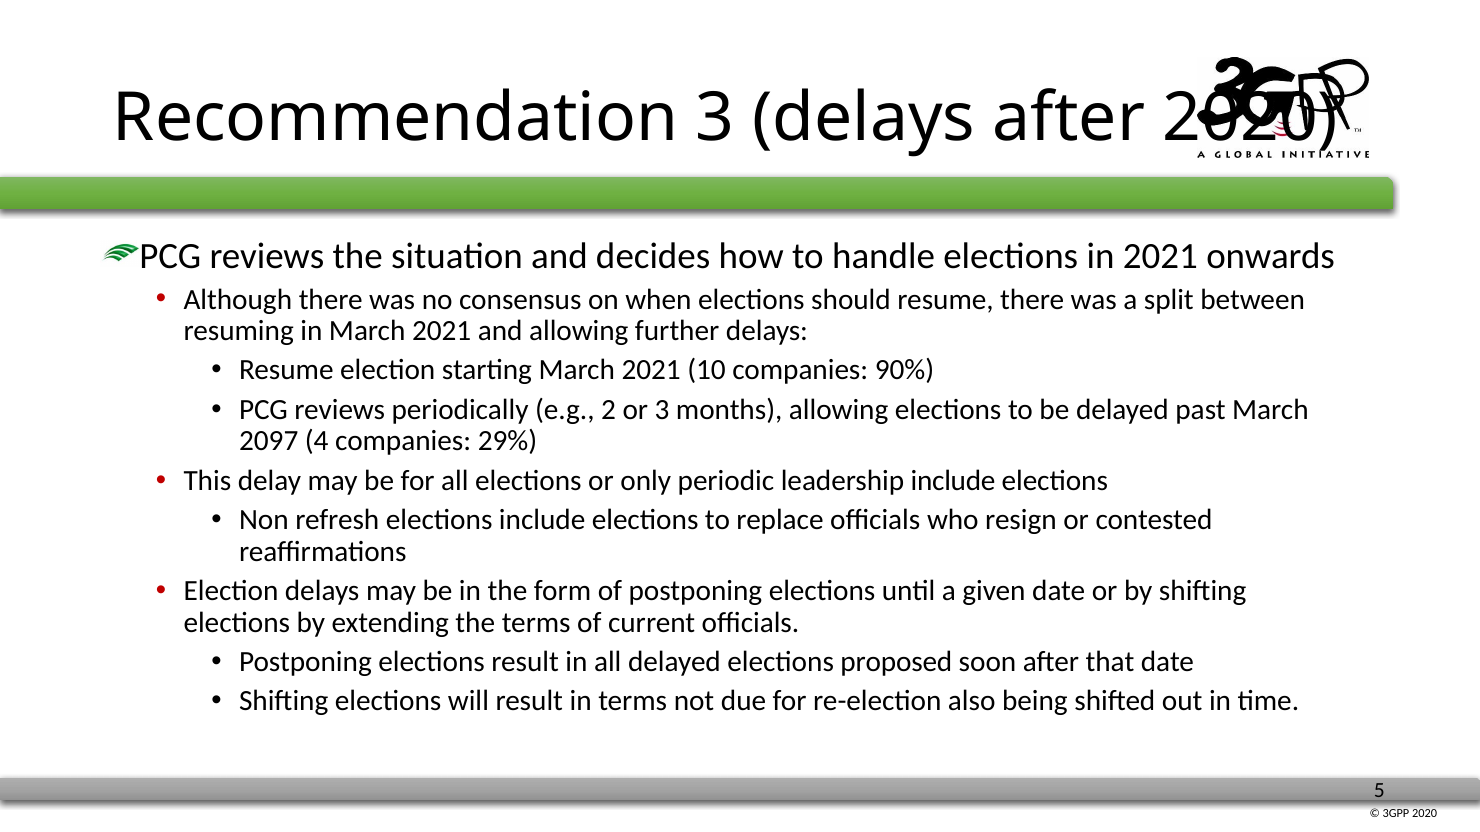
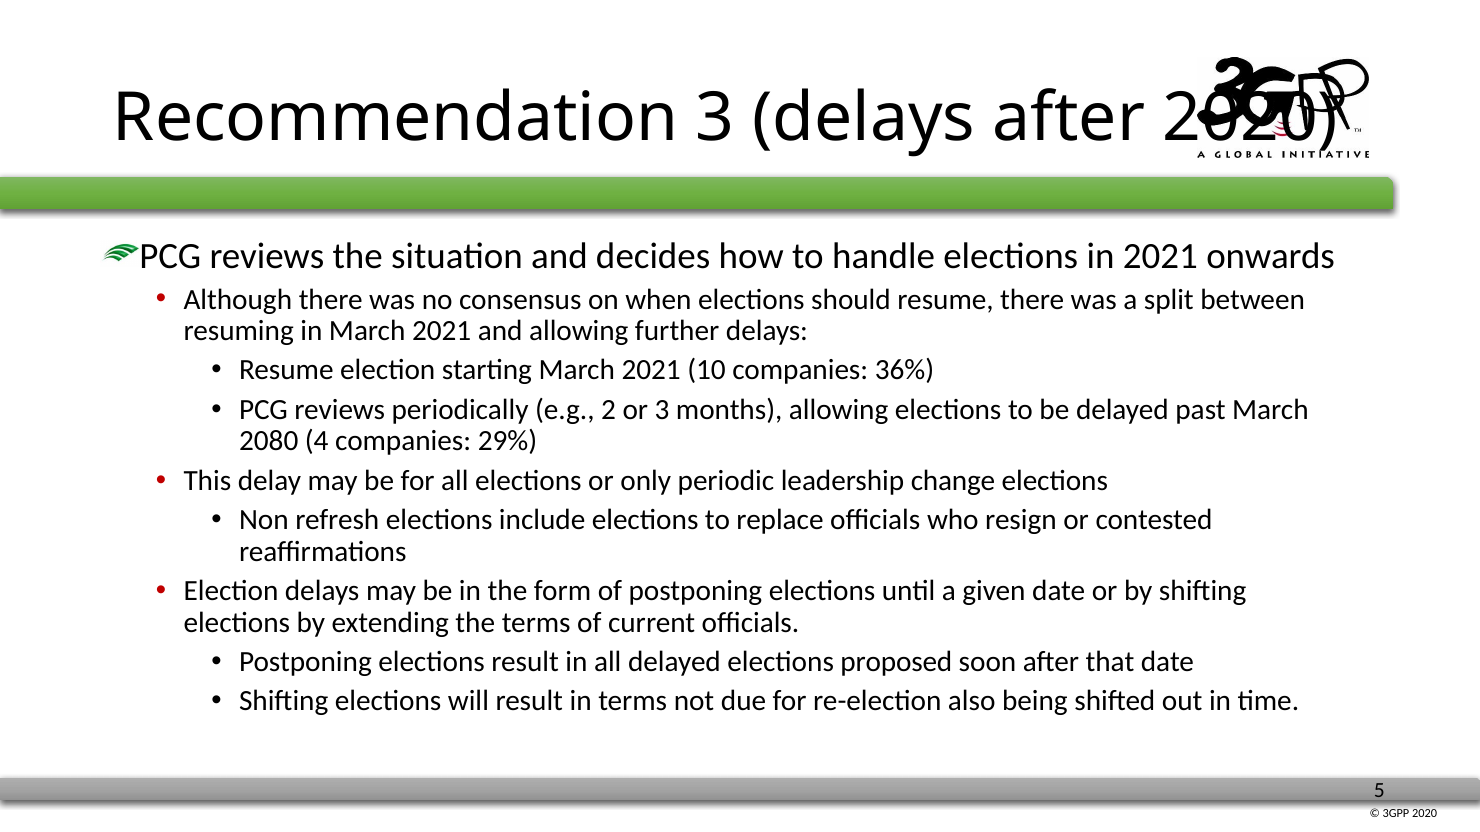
90%: 90% -> 36% (905, 371)
2097: 2097 -> 2080 (269, 442)
leadership include: include -> change (953, 481)
